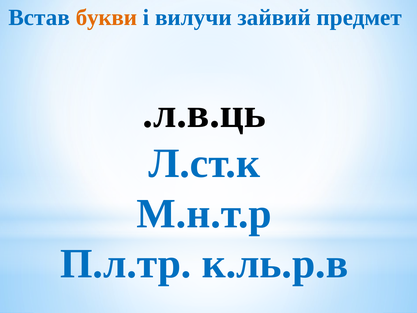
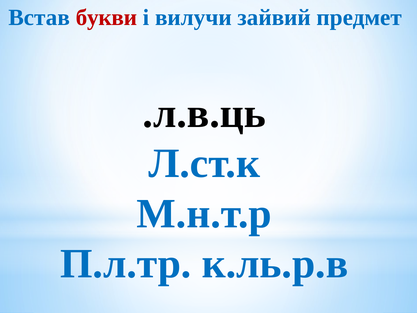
букви colour: orange -> red (106, 18)
